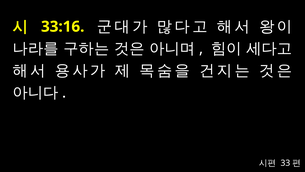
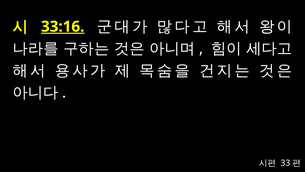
33:16 underline: none -> present (63, 27)
